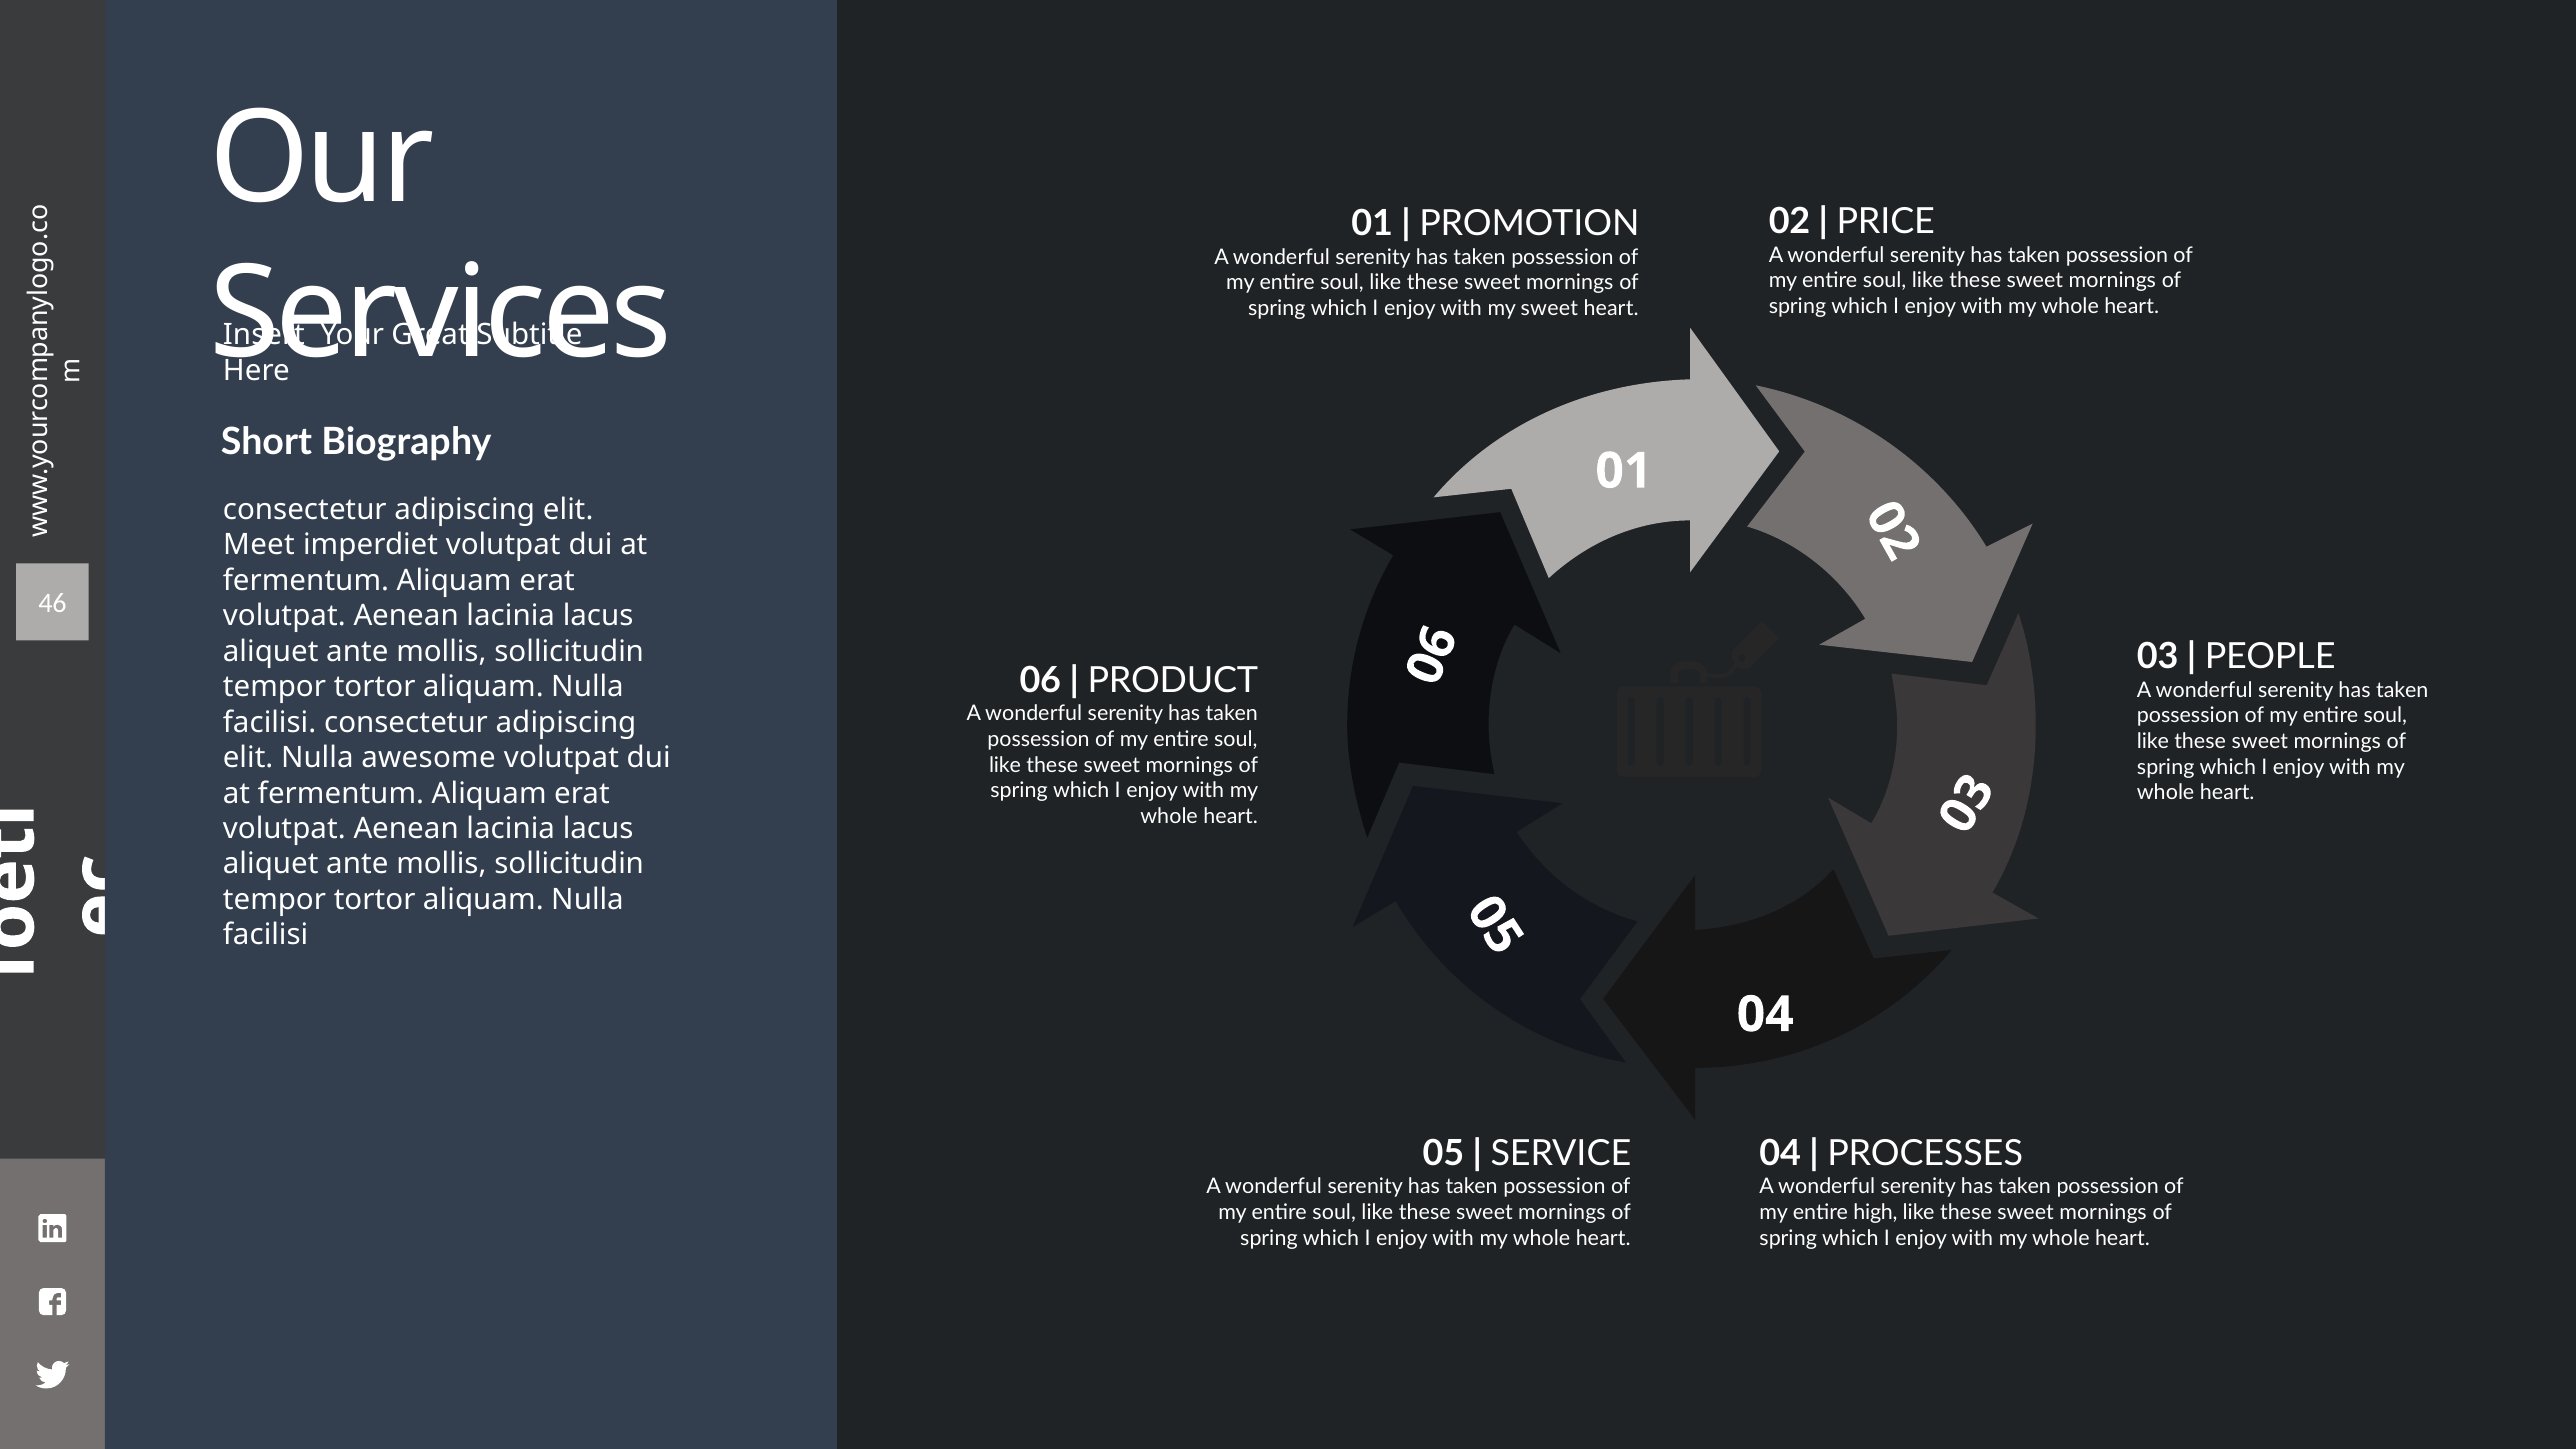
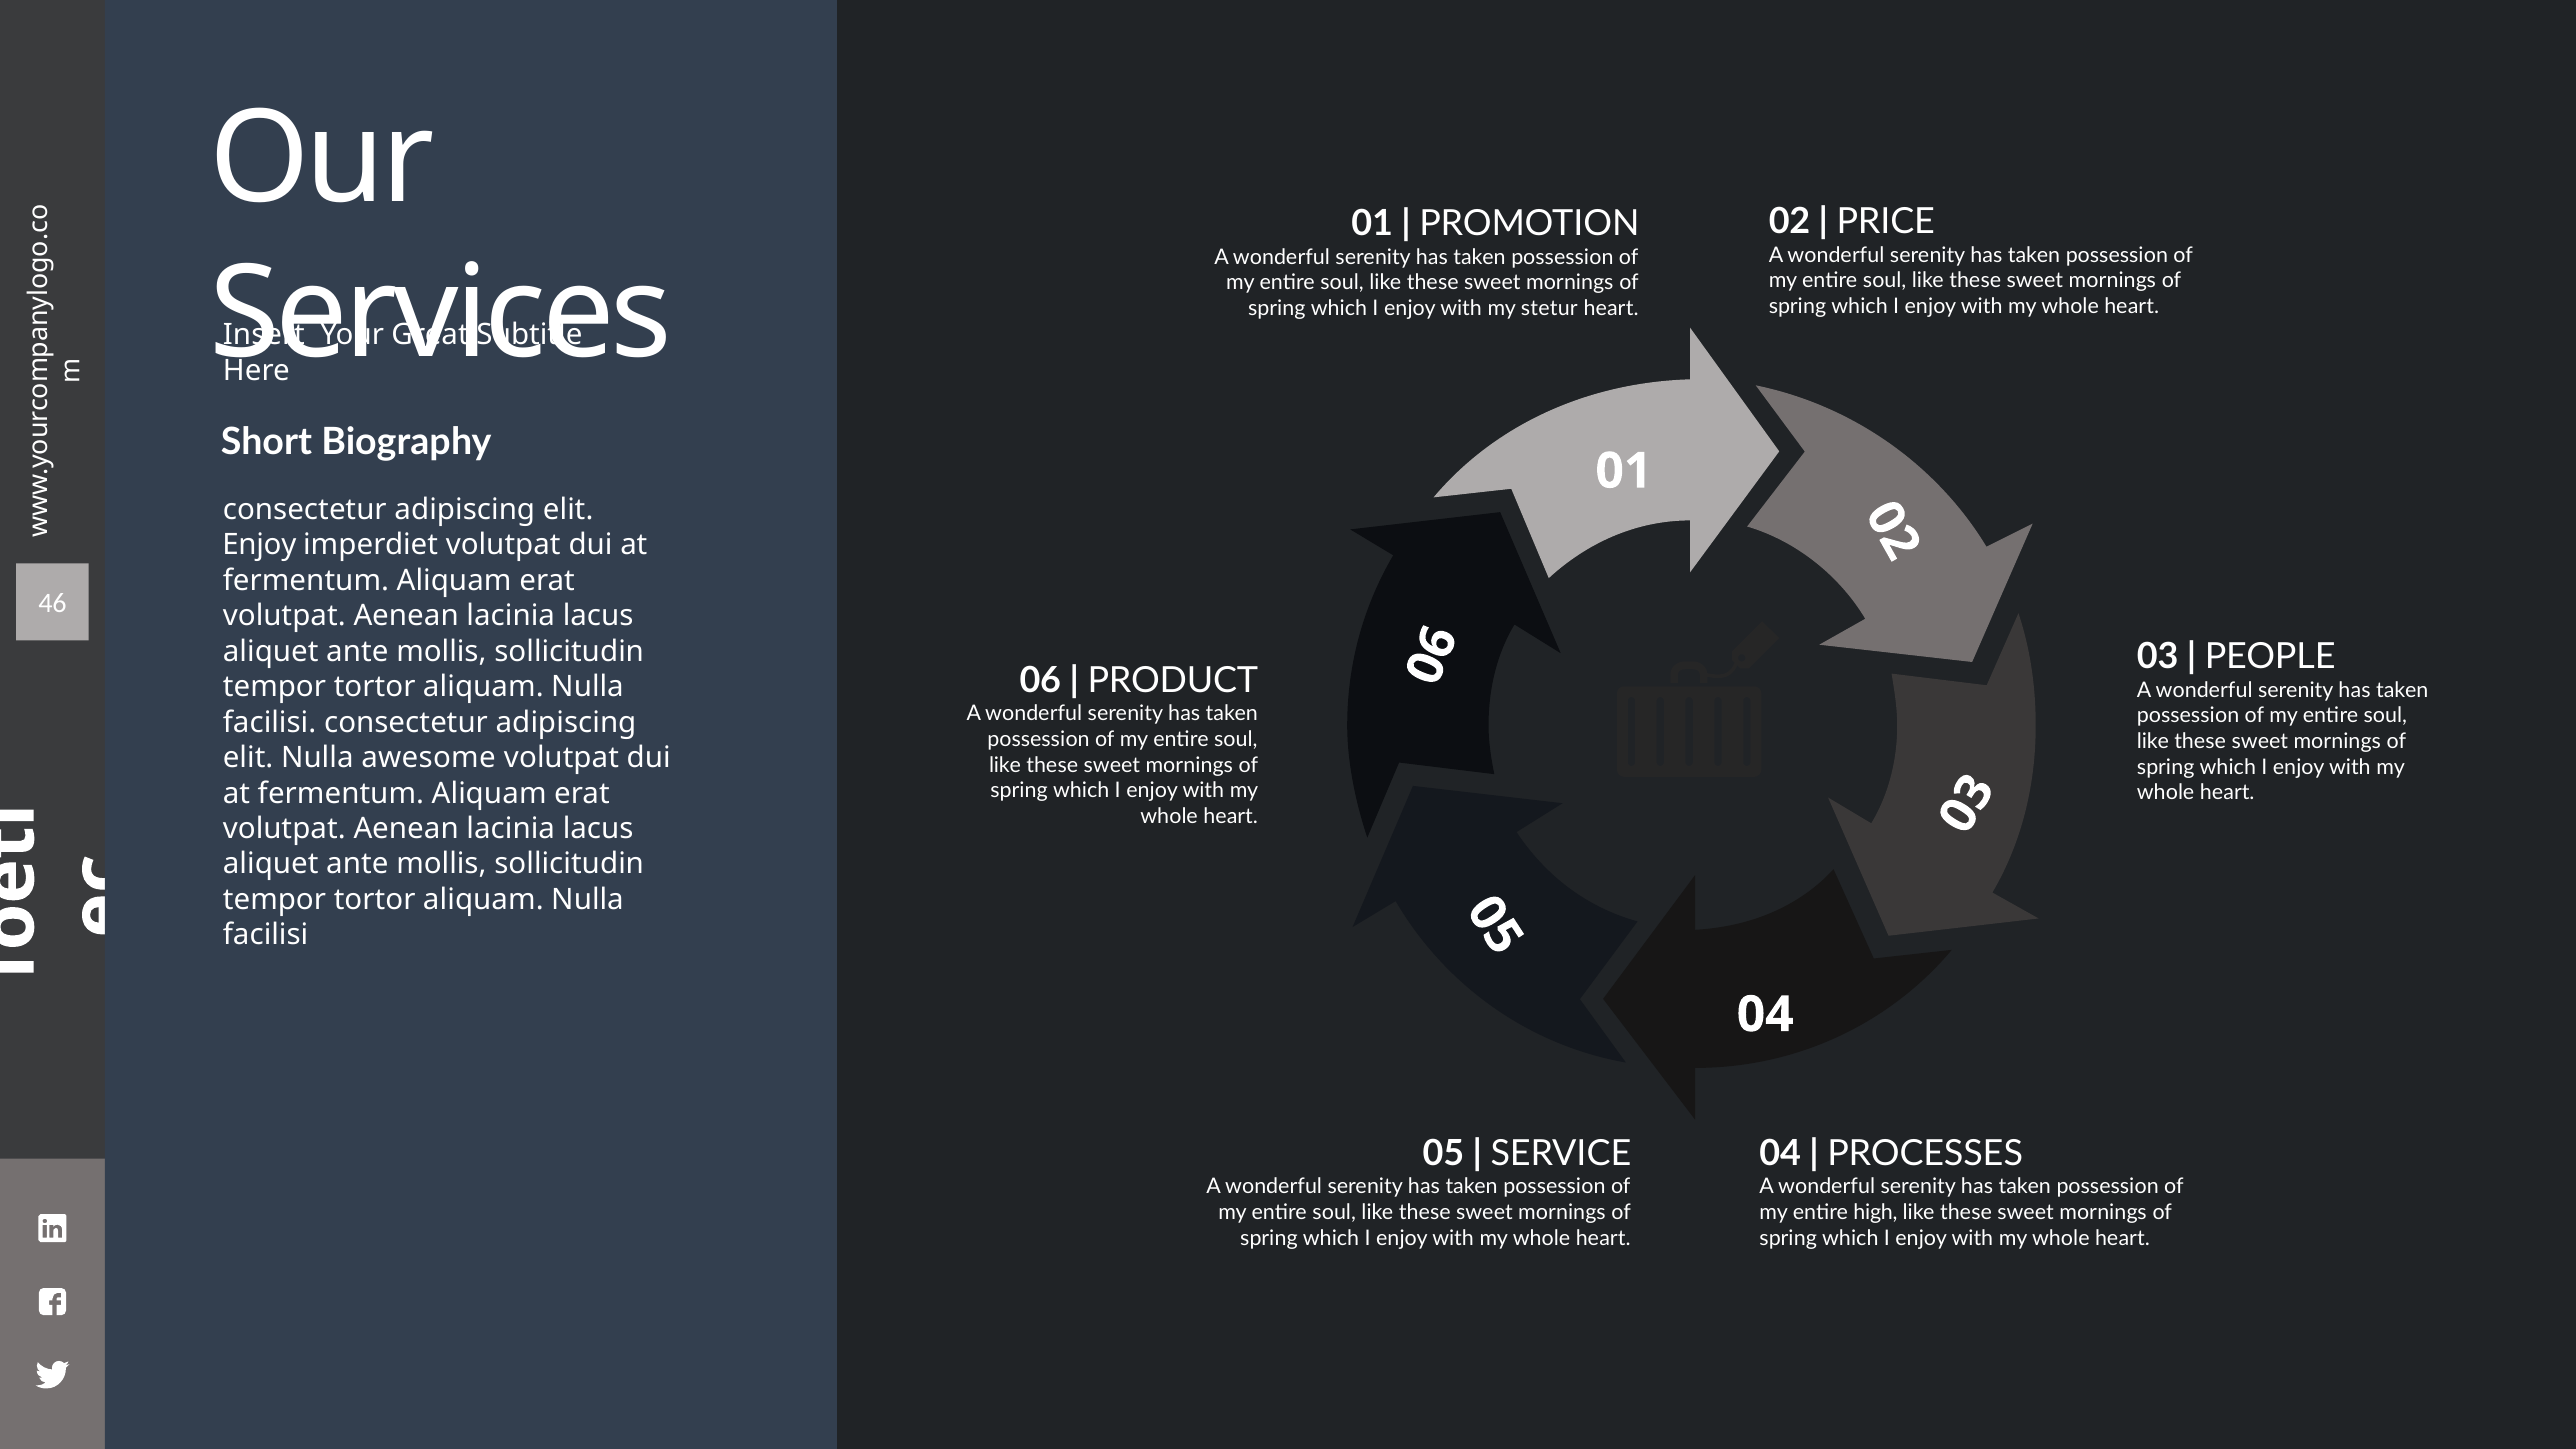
my sweet: sweet -> stetur (1549, 308)
Meet: Meet -> Enjoy (259, 545)
